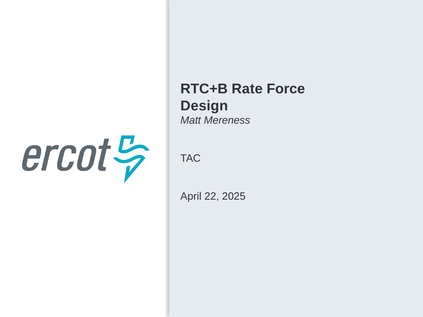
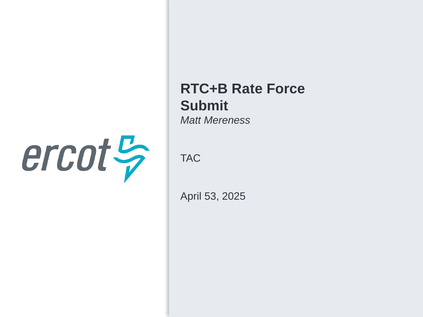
Design: Design -> Submit (204, 106)
22: 22 -> 53 (212, 197)
